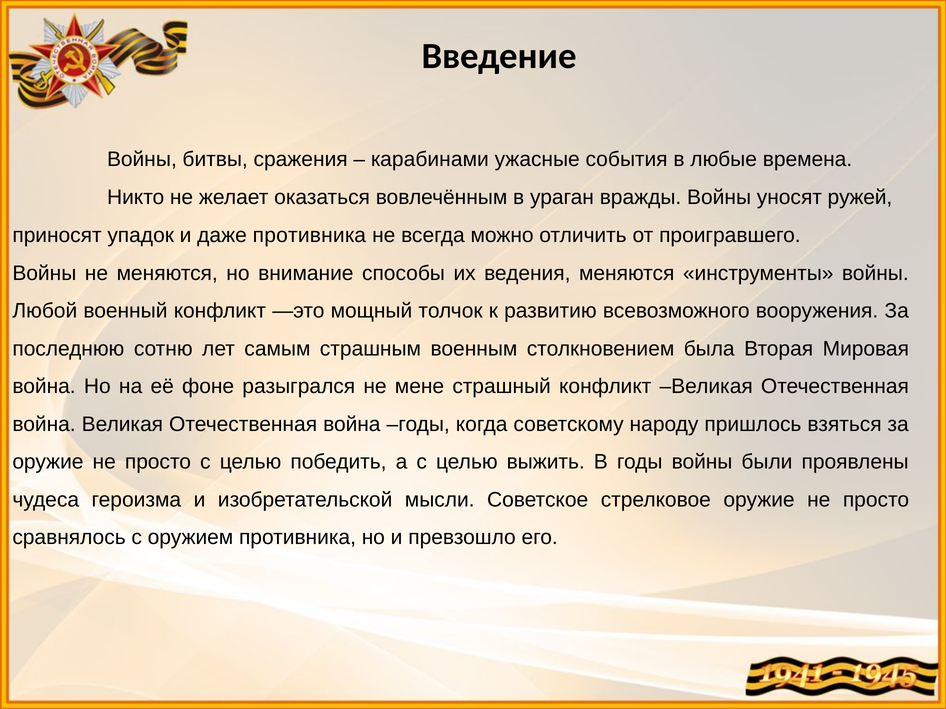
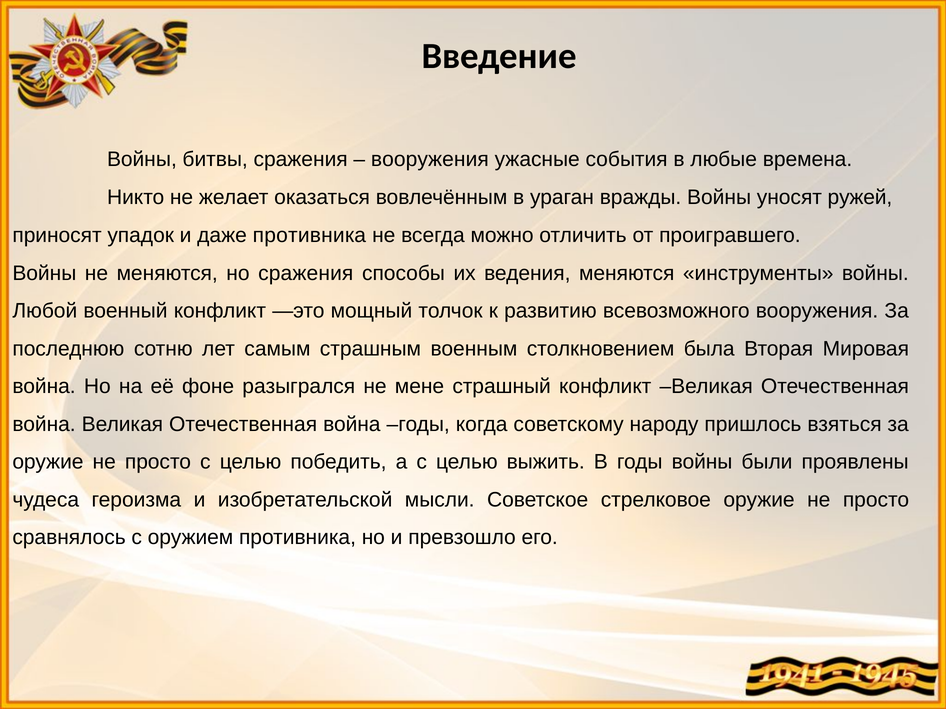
карабинами: карабинами -> вооружения (430, 159)
но внимание: внимание -> сражения (306, 273)
